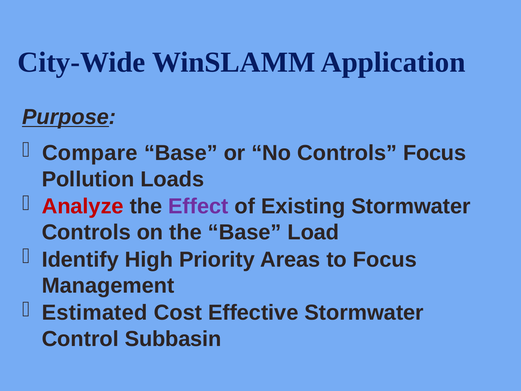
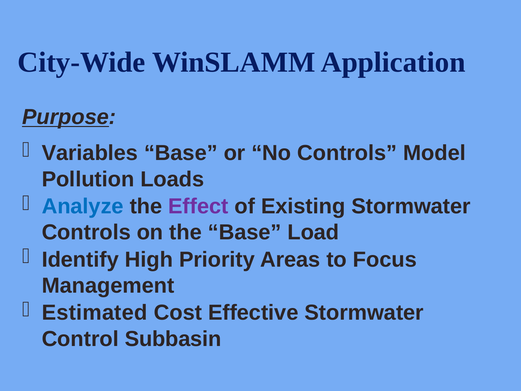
Compare: Compare -> Variables (90, 153)
Controls Focus: Focus -> Model (434, 153)
Analyze colour: red -> blue (83, 206)
